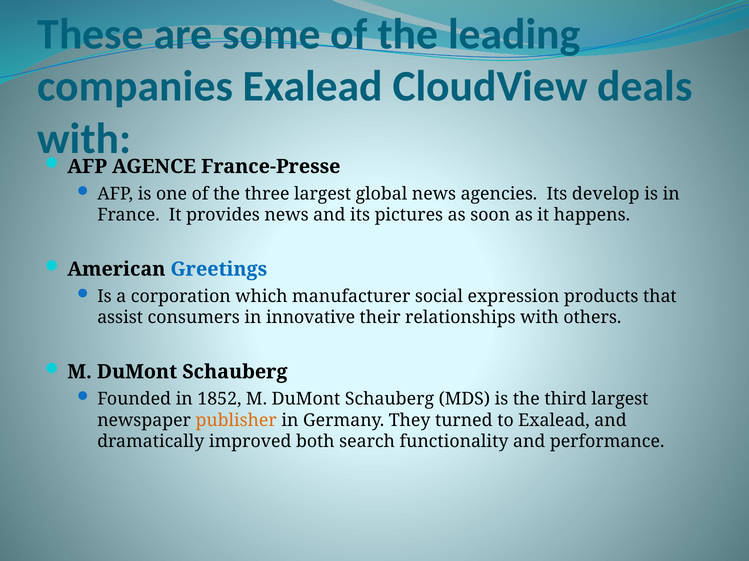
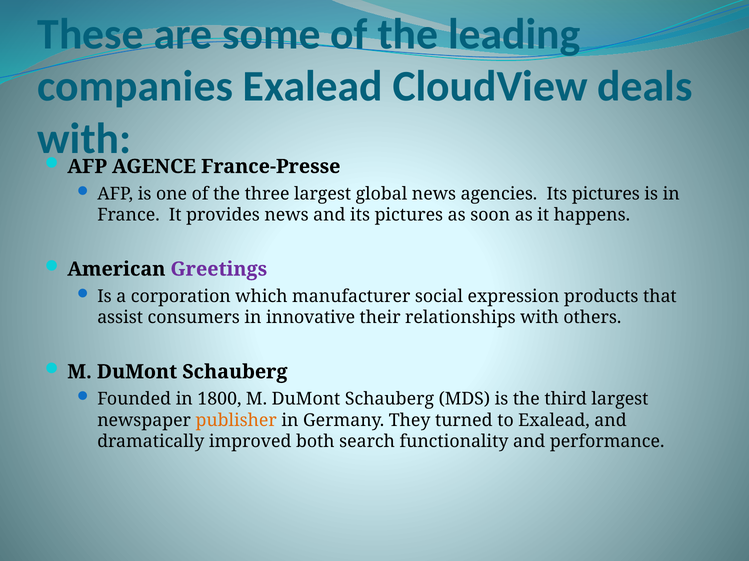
agencies Its develop: develop -> pictures (606, 194)
Greetings colour: blue -> purple (219, 269)
1852: 1852 -> 1800 (219, 400)
